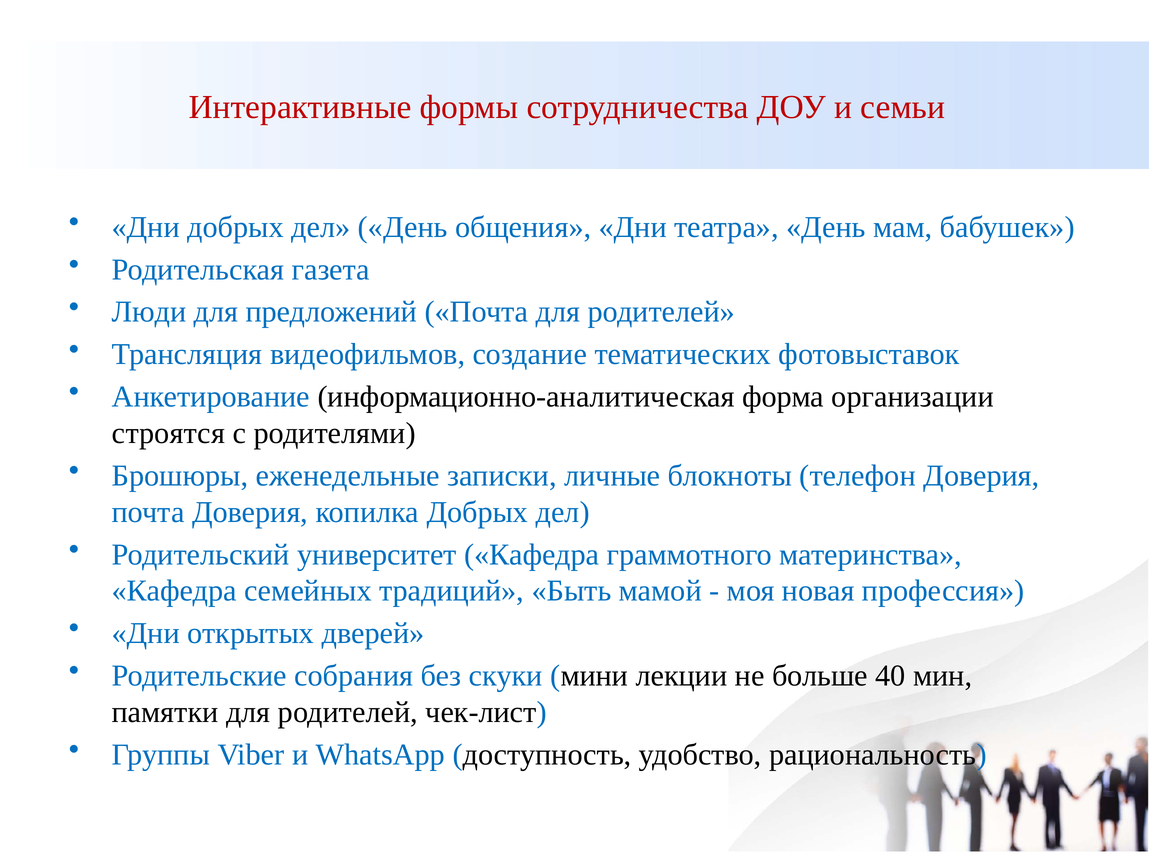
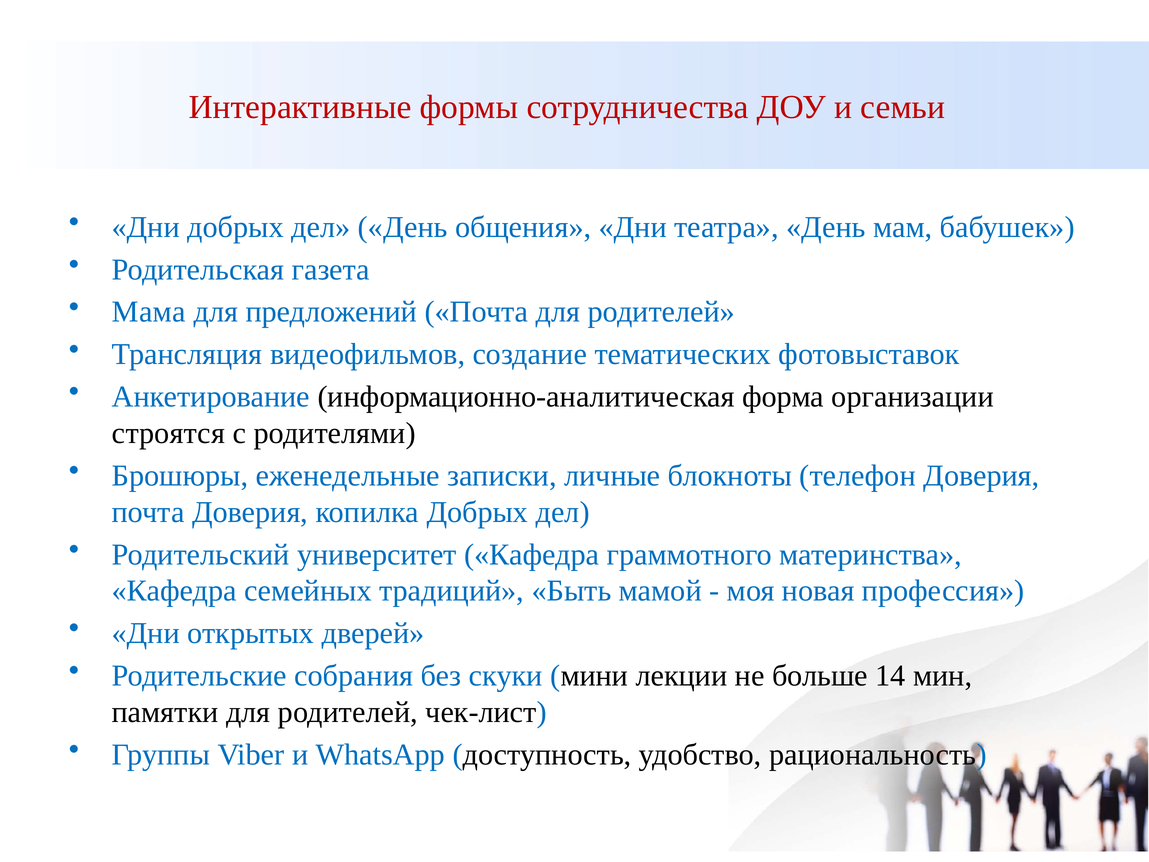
Люди: Люди -> Мама (149, 312)
40: 40 -> 14 (890, 676)
